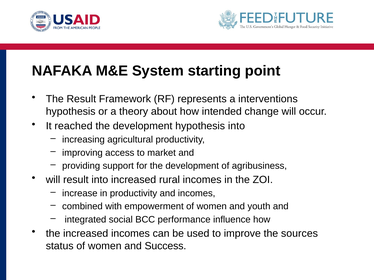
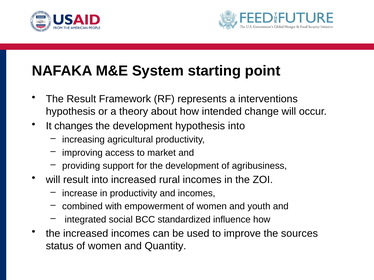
reached: reached -> changes (74, 126)
performance: performance -> standardized (184, 220)
Success: Success -> Quantity (165, 246)
